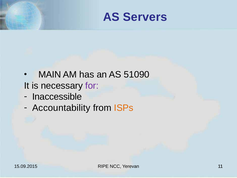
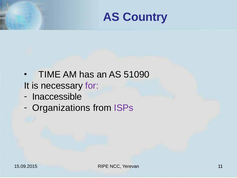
Servers: Servers -> Country (145, 17)
MAIN: MAIN -> TIME (50, 74)
Accountability: Accountability -> Organizations (61, 108)
ISPs colour: orange -> purple (124, 108)
